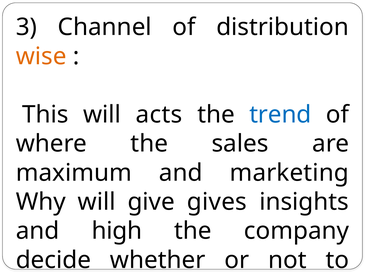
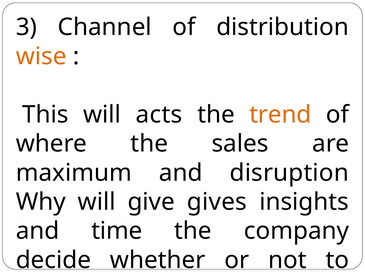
trend colour: blue -> orange (280, 115)
marketing: marketing -> disruption (289, 173)
high: high -> time (117, 232)
